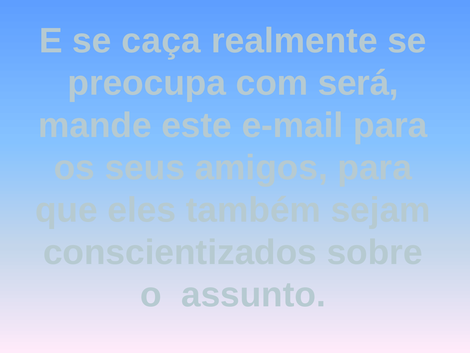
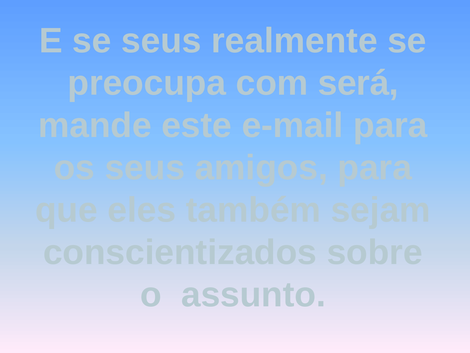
se caça: caça -> seus (161, 41)
